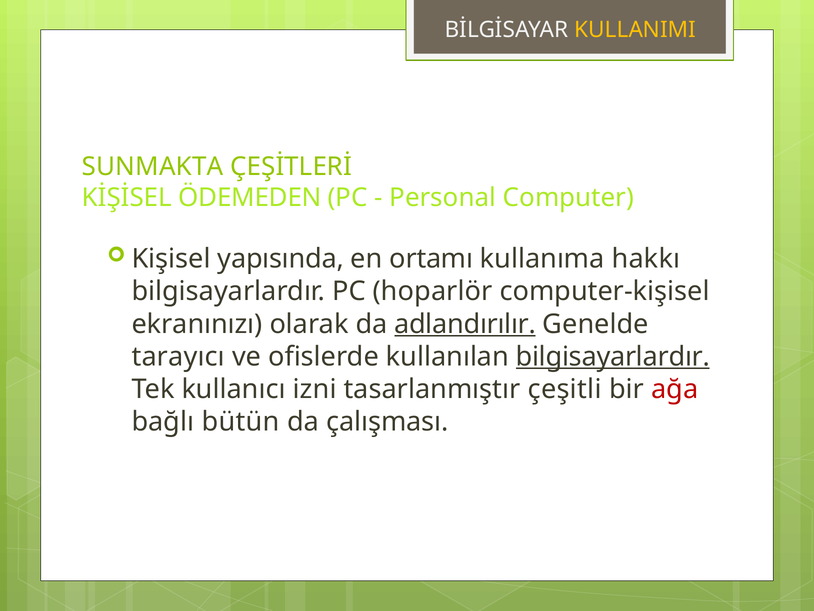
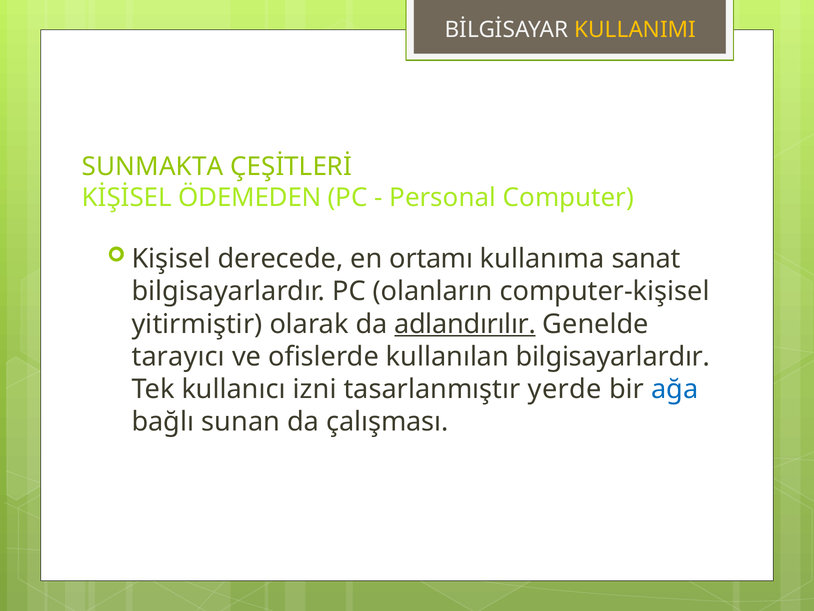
yapısında: yapısında -> derecede (281, 259)
hakkı: hakkı -> sanat (646, 259)
hoparlör: hoparlör -> olanların (433, 291)
ekranınızı: ekranınızı -> yitirmiştir (197, 324)
bilgisayarlardır underline: present -> none (613, 356)
çeşitli: çeşitli -> yerde (565, 389)
ağa colour: red -> blue (675, 389)
bütün: bütün -> sunan (241, 422)
